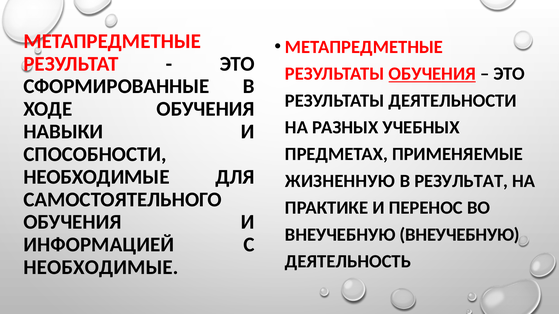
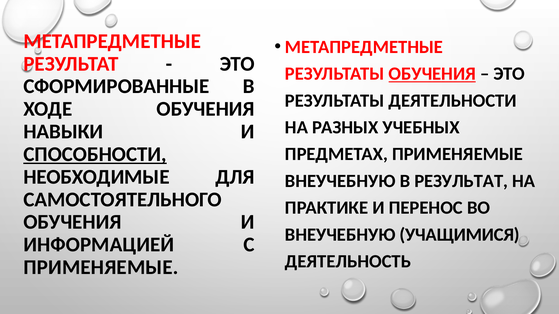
СПОСОБНОСТИ underline: none -> present (95, 154)
ЖИЗНЕННУЮ: ЖИЗНЕННУЮ -> ВНЕУЧЕБНУЮ (340, 181)
ВНЕУЧЕБНУЮ ВНЕУЧЕБНУЮ: ВНЕУЧЕБНУЮ -> УЧАЩИМИСЯ (460, 235)
НЕОБХОДИМЫЕ: НЕОБХОДИМЫЕ -> ПРИМЕНЯЕМЫЕ (101, 268)
